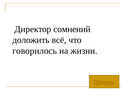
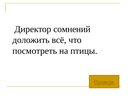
говорилось: говорилось -> посмотреть (35, 51)
жизни: жизни -> птицы (84, 51)
